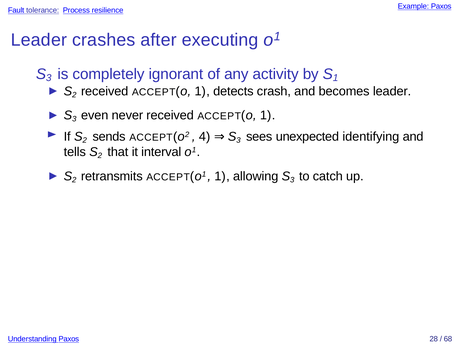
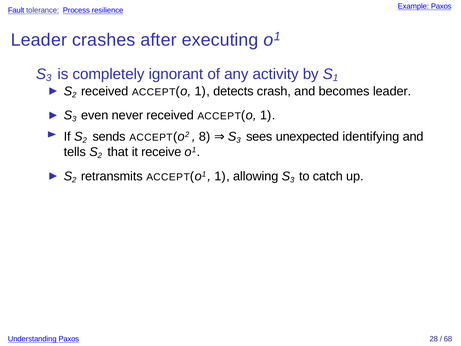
4: 4 -> 8 (205, 137)
interval: interval -> receive (161, 152)
